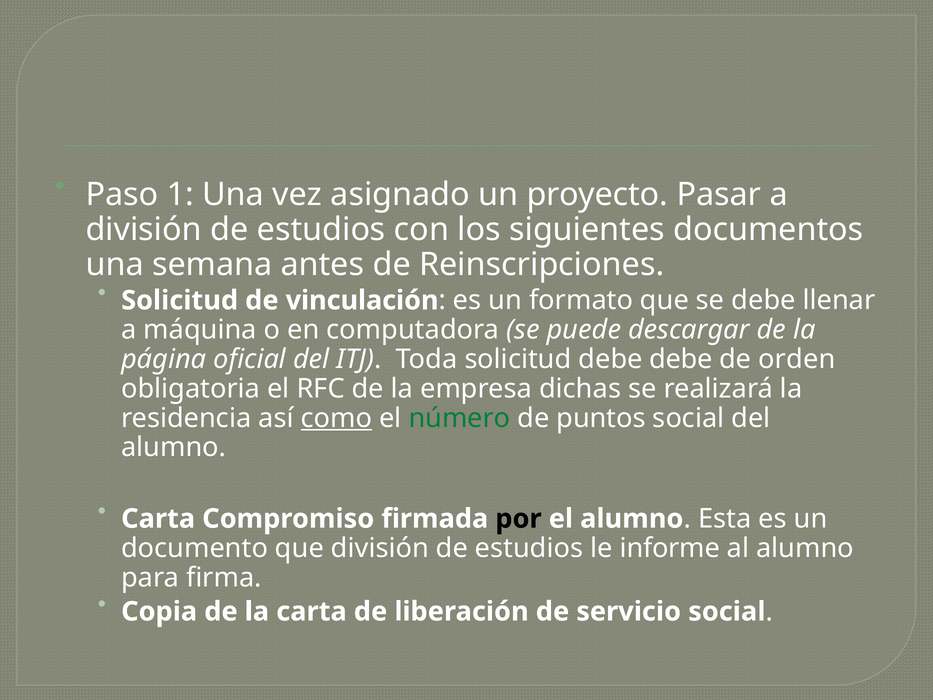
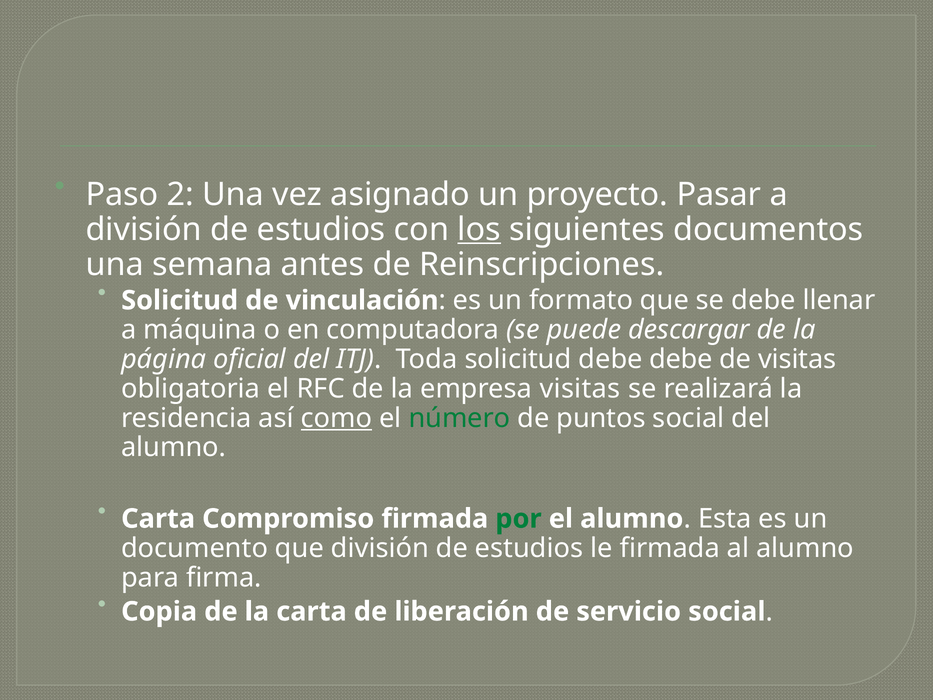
1: 1 -> 2 (180, 194)
los underline: none -> present (479, 229)
de orden: orden -> visitas (797, 359)
empresa dichas: dichas -> visitas (580, 388)
por colour: black -> green (518, 519)
le informe: informe -> firmada (670, 548)
